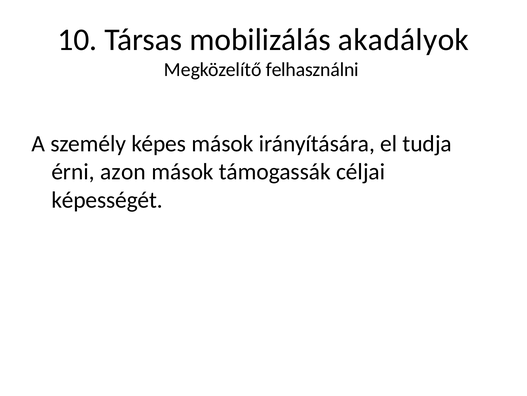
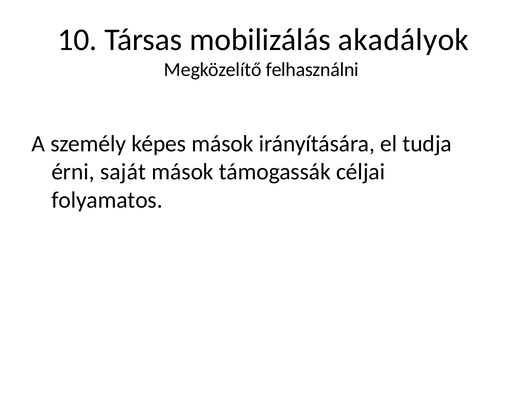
azon: azon -> saját (123, 171)
képességét: képességét -> folyamatos (107, 200)
